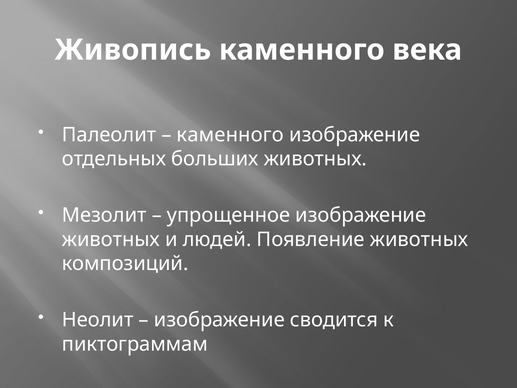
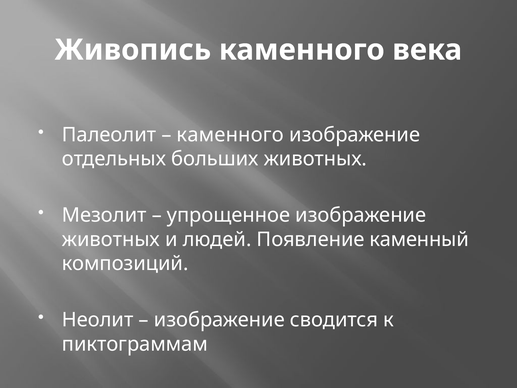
Появление животных: животных -> каменный (419, 239)
